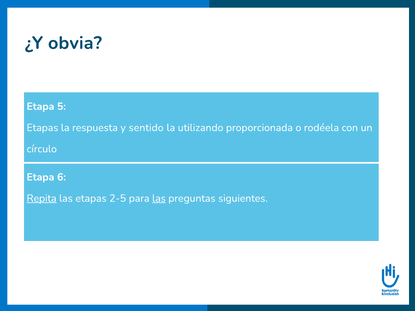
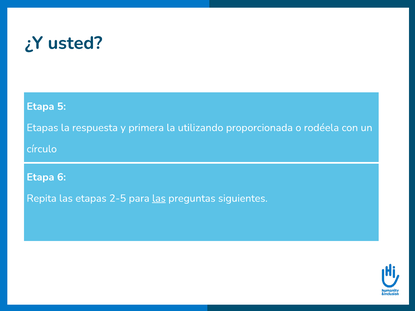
obvia: obvia -> usted (75, 43)
sentido: sentido -> primera (146, 128)
Repita underline: present -> none (42, 198)
